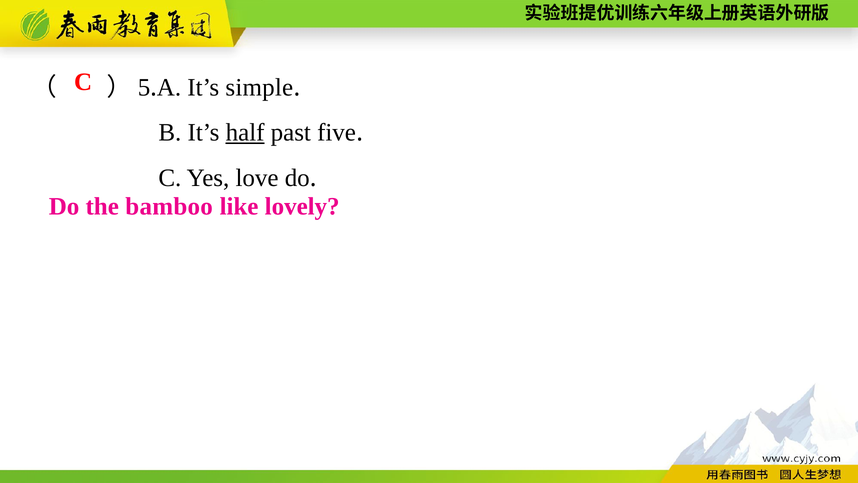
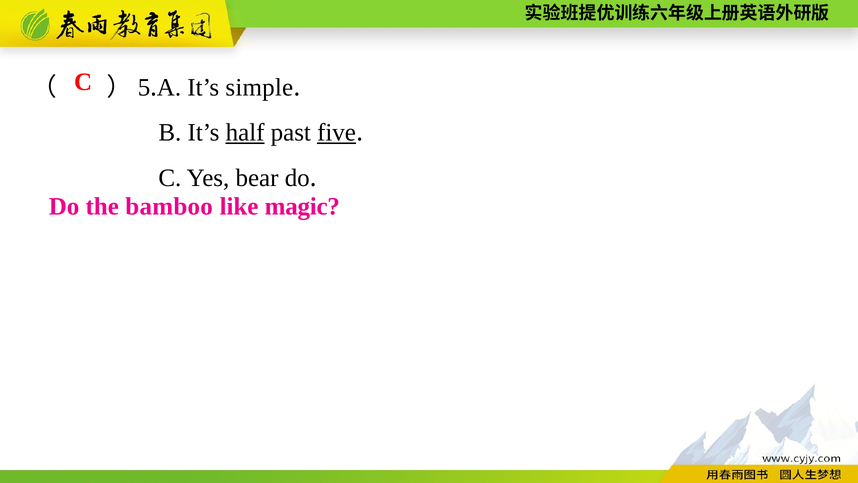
five underline: none -> present (337, 133)
love: love -> bear (257, 178)
lovely: lovely -> magic (302, 207)
